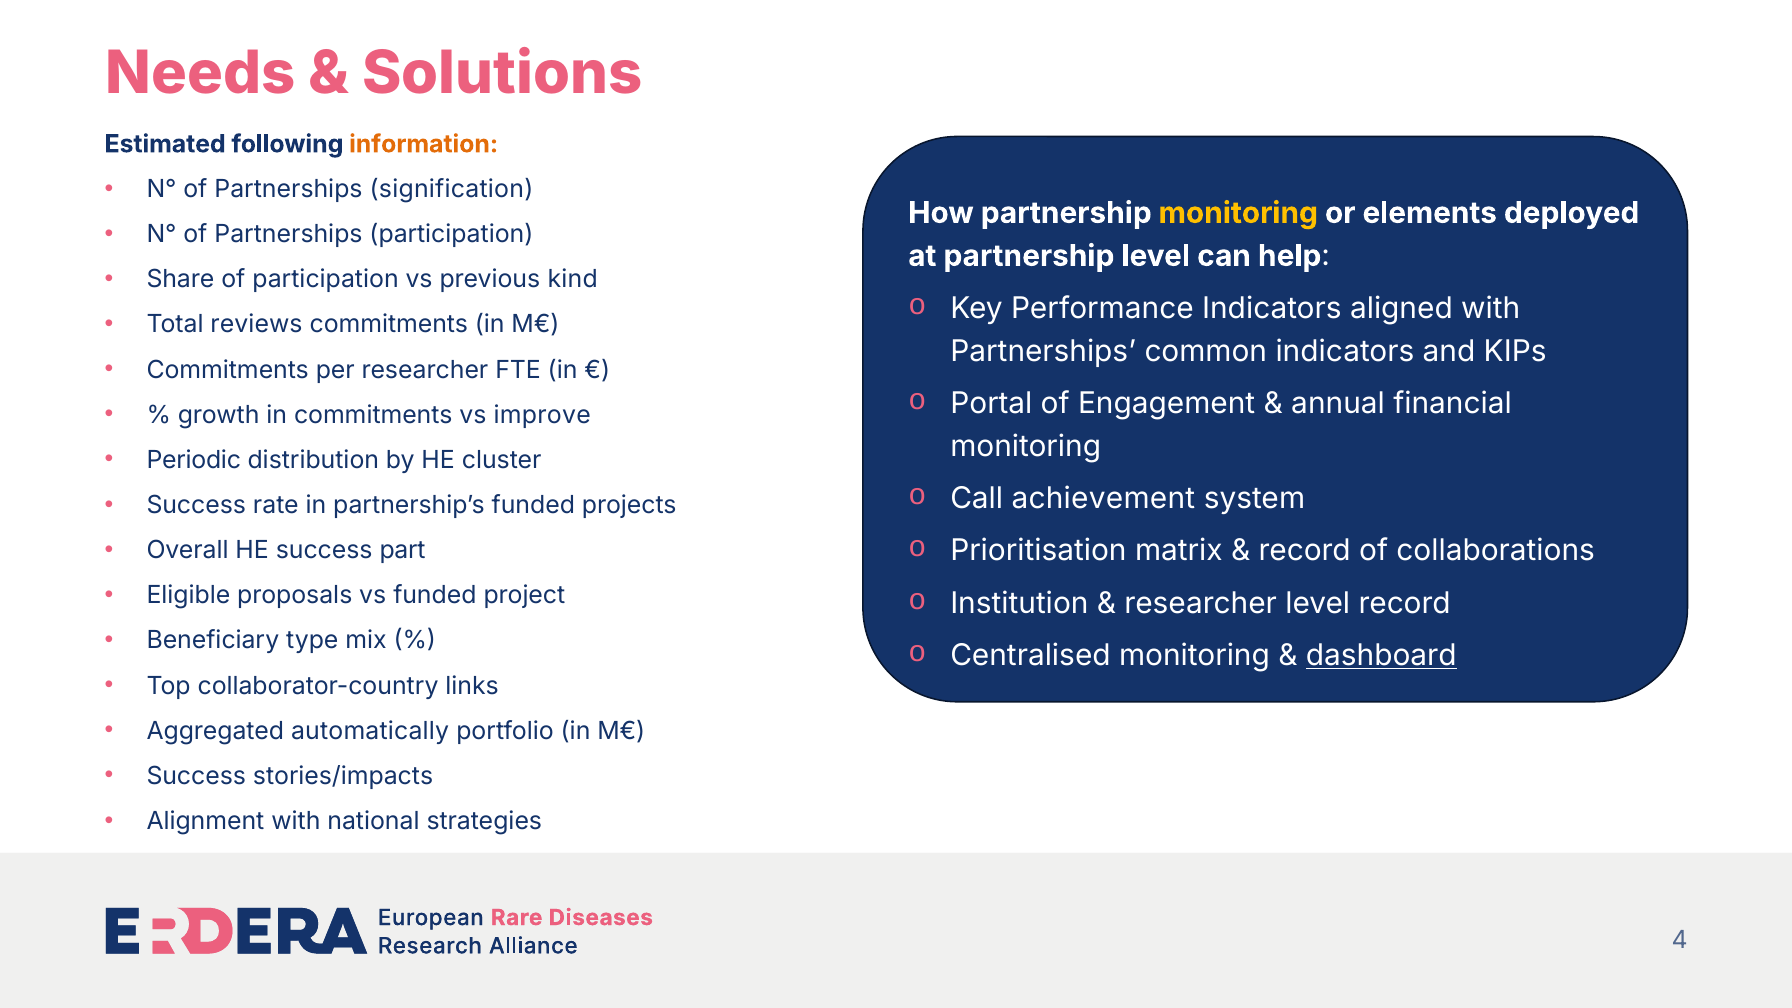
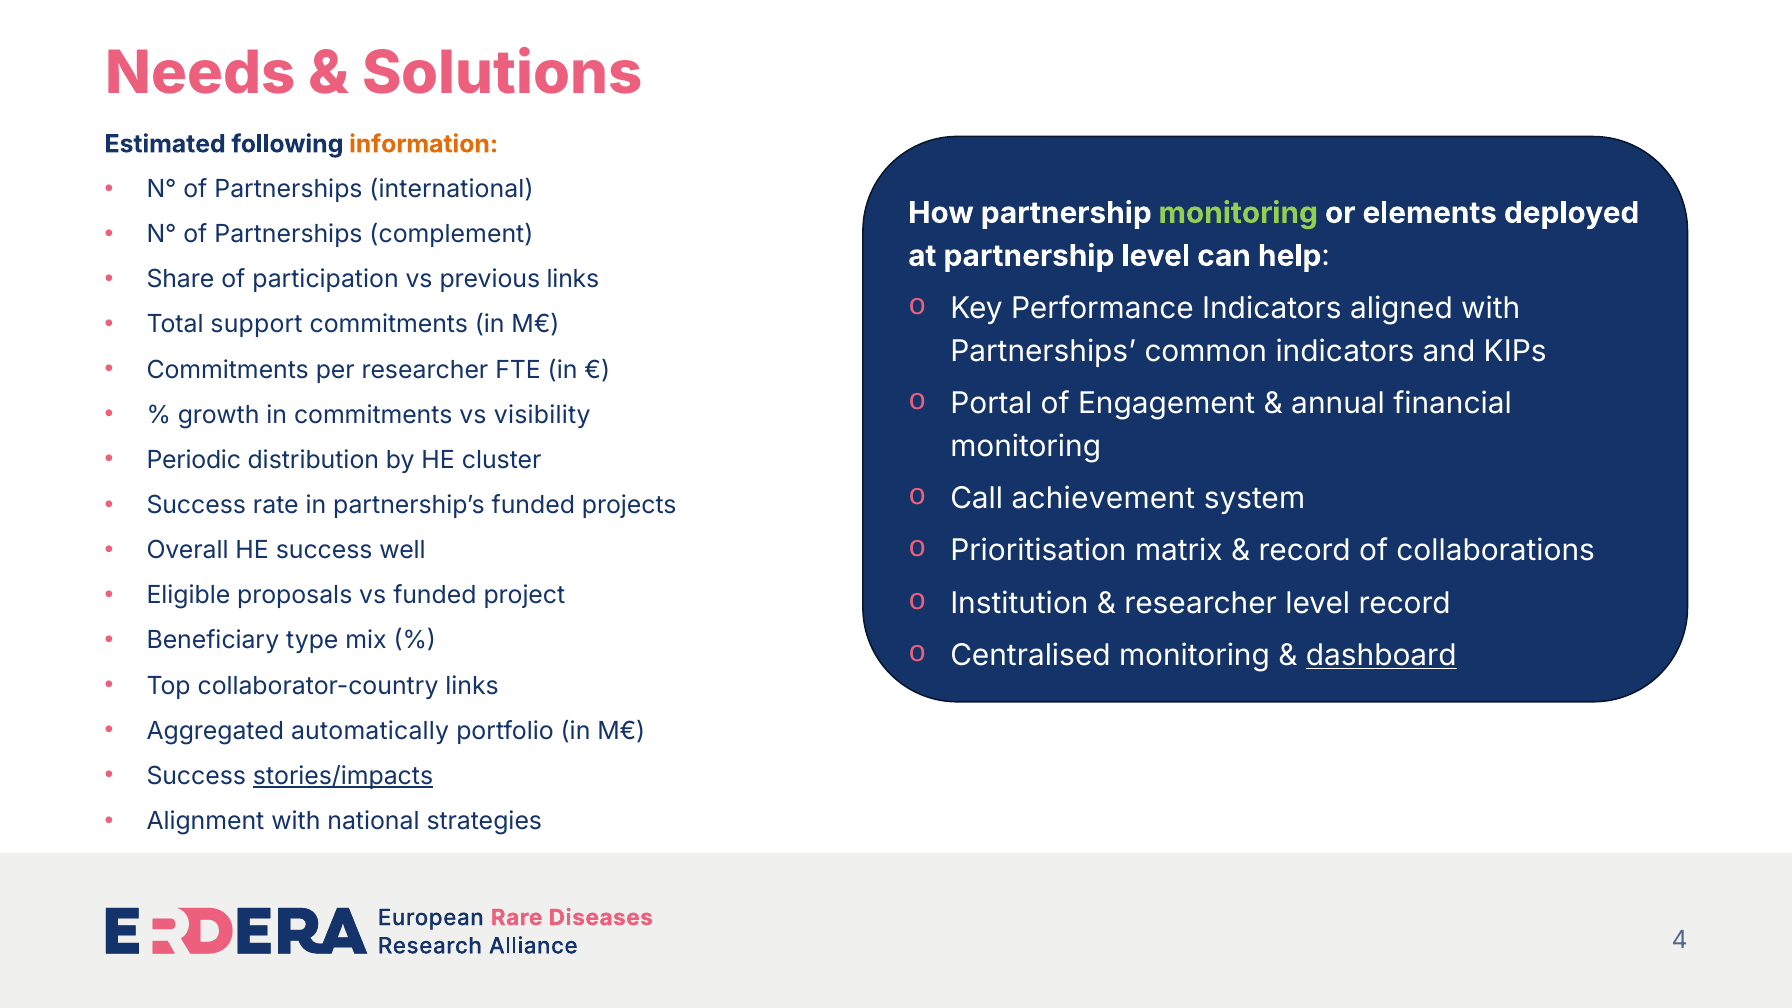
signification: signification -> international (452, 189)
monitoring colour: yellow -> light green (1238, 213)
Partnerships participation: participation -> complement (451, 234)
previous kind: kind -> links (573, 280)
reviews: reviews -> support (256, 325)
improve: improve -> visibility (542, 415)
part: part -> well (402, 550)
stories/impacts underline: none -> present (343, 776)
